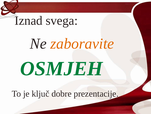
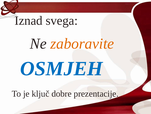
OSMJEH colour: green -> blue (61, 68)
